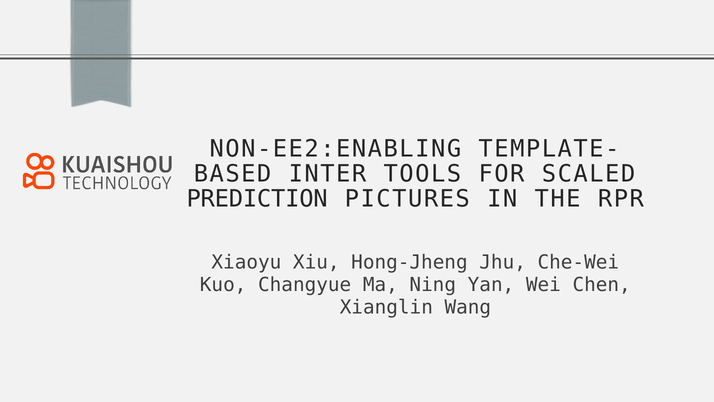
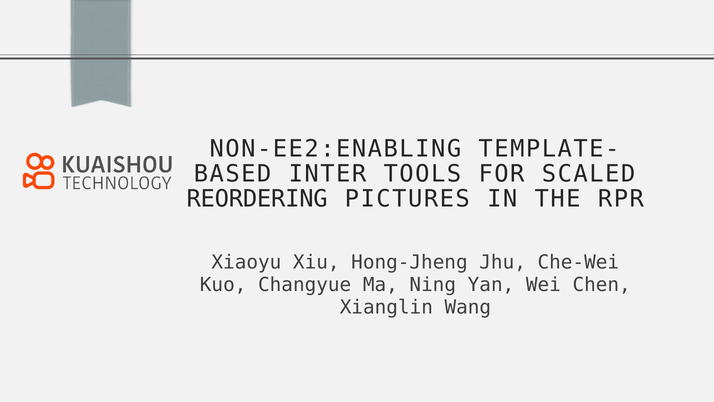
PREDICTION: PREDICTION -> REORDERING (257, 199)
